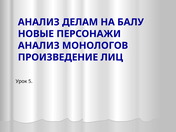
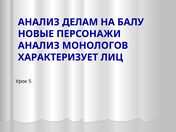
ПРОИЗВЕДЕНИЕ: ПРОИЗВЕДЕНИЕ -> ХАРАКТЕРИЗУЕТ (58, 57)
